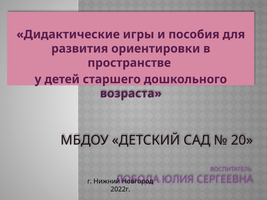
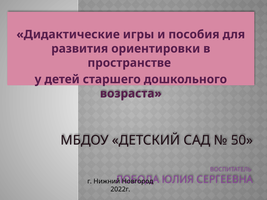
20: 20 -> 50 (242, 141)
